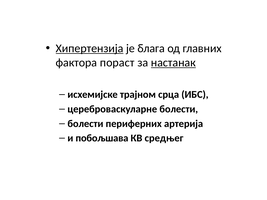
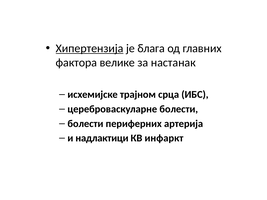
пораст: пораст -> велике (117, 63)
настанак underline: present -> none (173, 63)
побољшава: побољшава -> надлактици (102, 138)
средњег: средњег -> инфаркт (164, 138)
